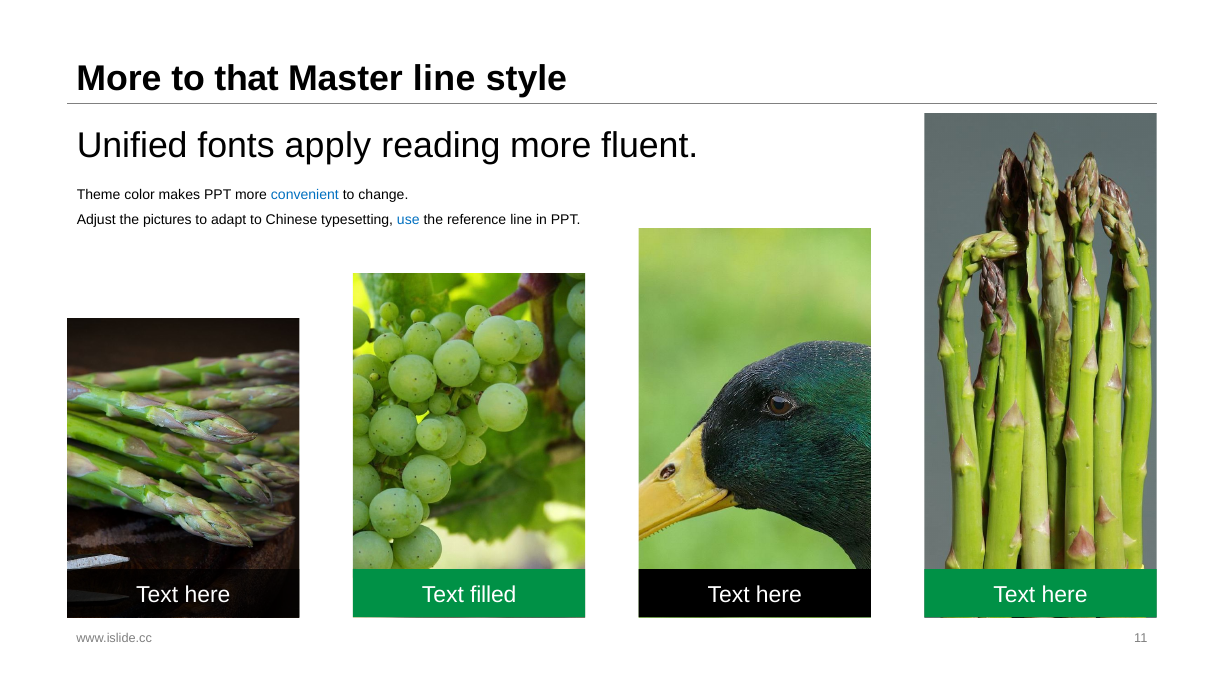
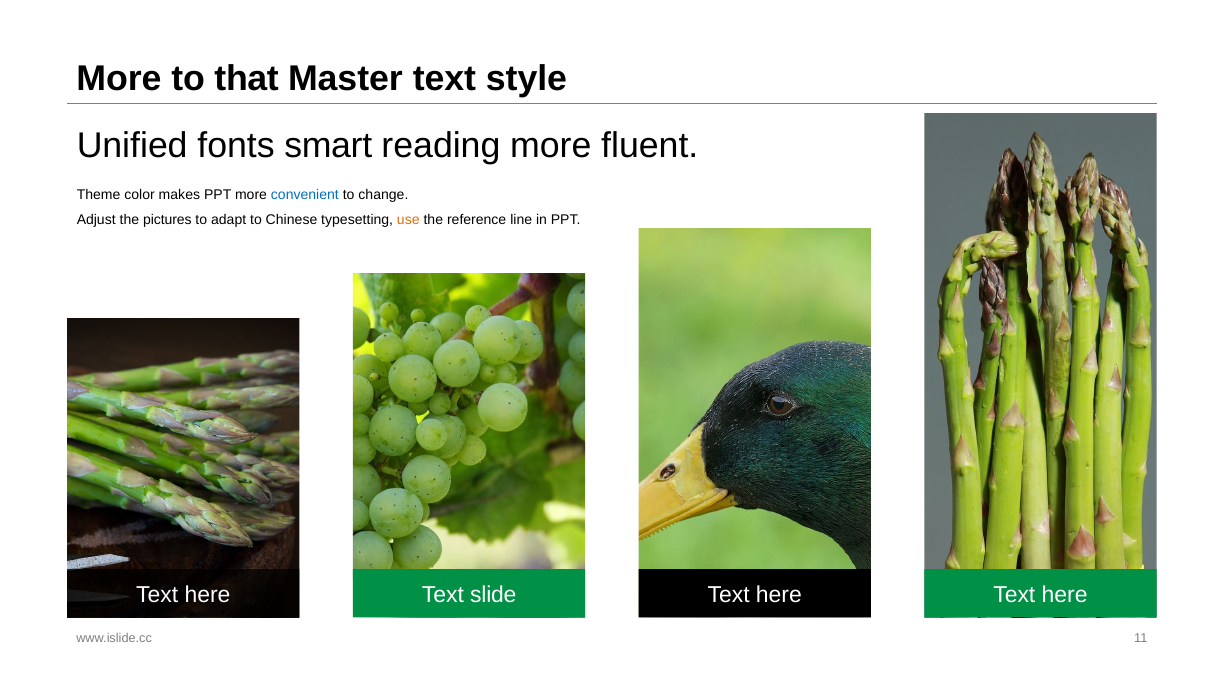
Master line: line -> text (444, 79)
apply: apply -> smart (328, 145)
use colour: blue -> orange (408, 220)
filled: filled -> slide (493, 594)
